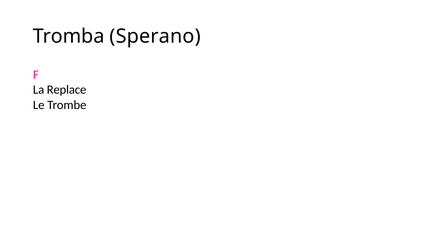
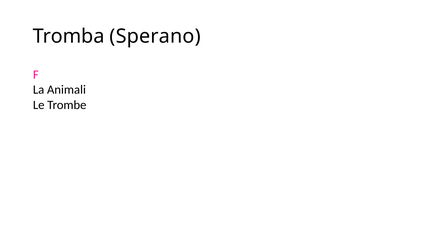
Replace: Replace -> Animali (66, 90)
